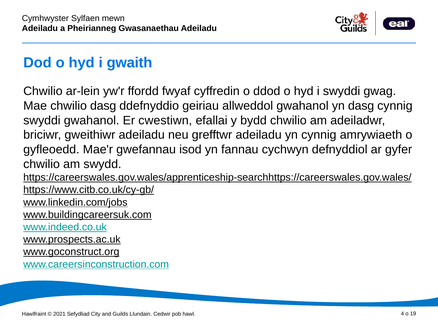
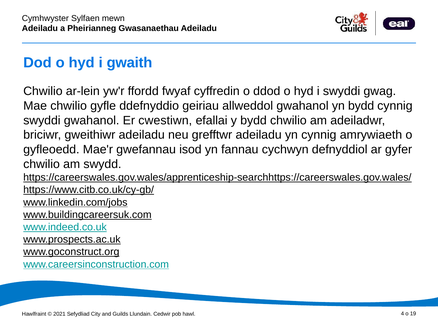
chwilio dasg: dasg -> gyfle (103, 106)
yn dasg: dasg -> bydd (361, 106)
